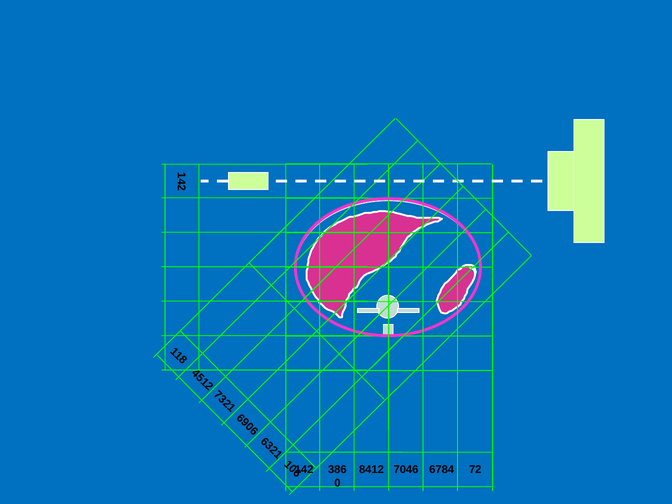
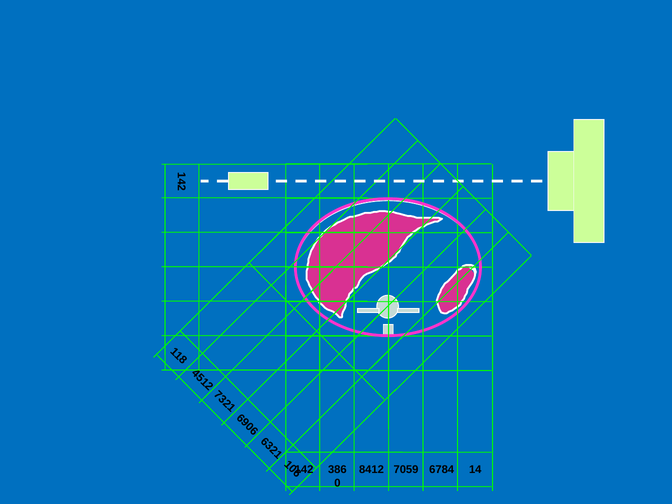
7046: 7046 -> 7059 (406, 470)
72: 72 -> 14 (475, 470)
